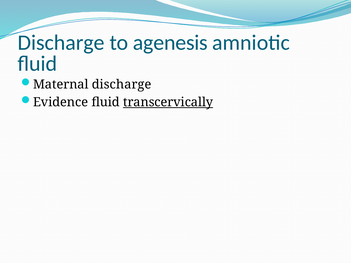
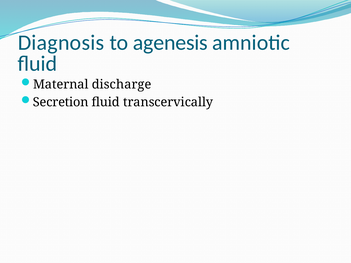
Discharge: Discharge -> Diagnosis (61, 43)
Evidence: Evidence -> Secretion (61, 102)
transcervically underline: present -> none (168, 102)
